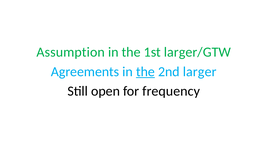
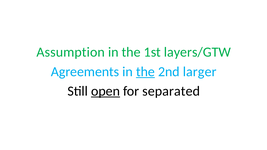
larger/GTW: larger/GTW -> layers/GTW (197, 52)
open underline: none -> present (105, 91)
frequency: frequency -> separated (171, 91)
